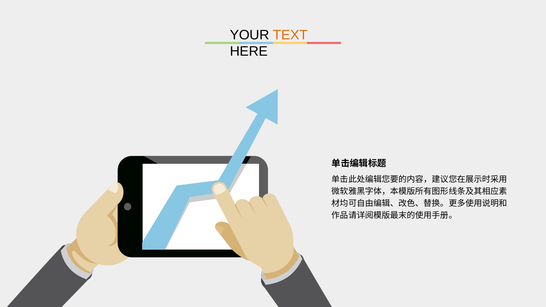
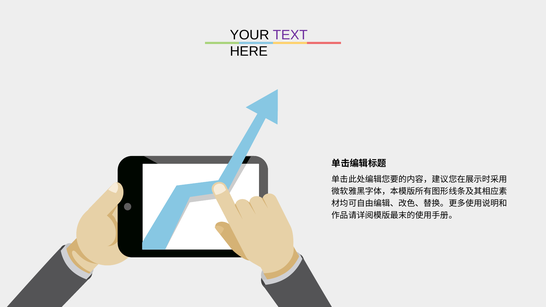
TEXT colour: orange -> purple (290, 35)
